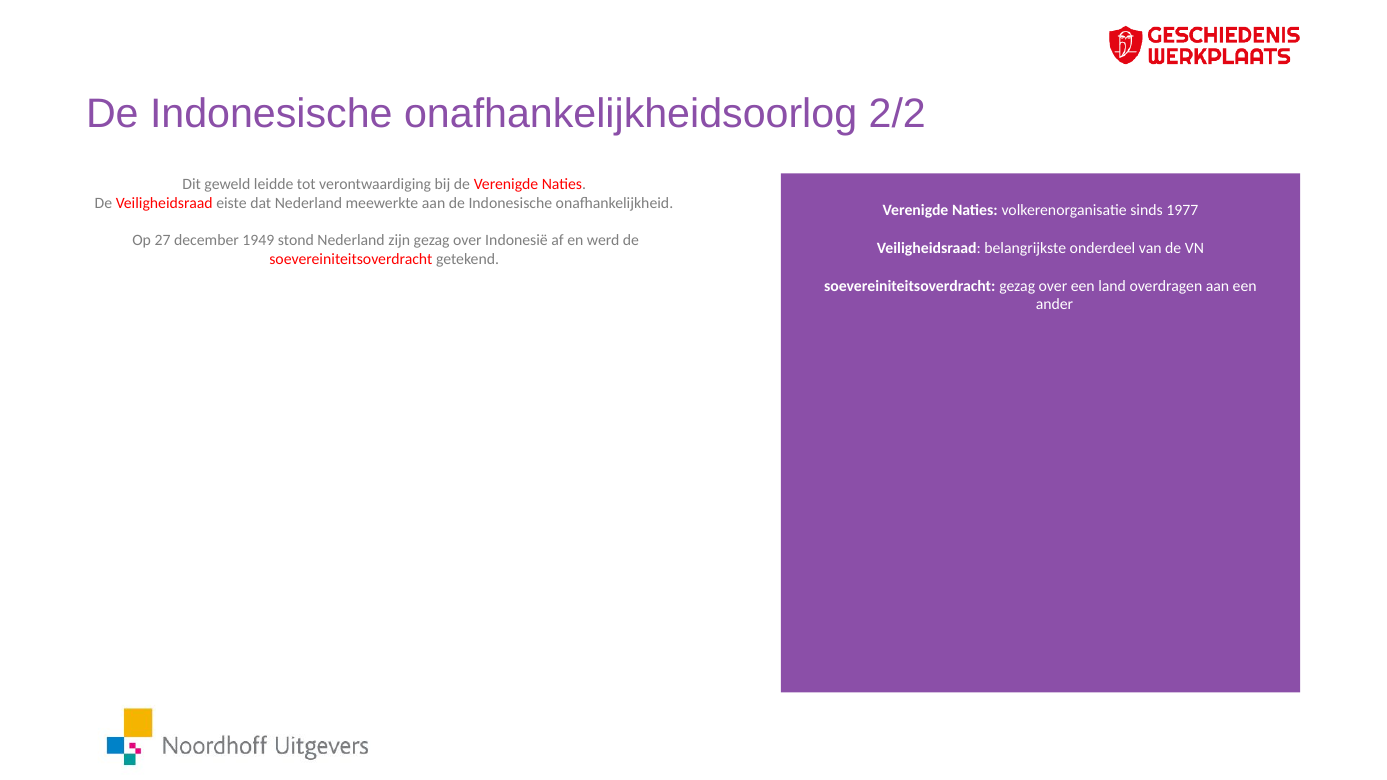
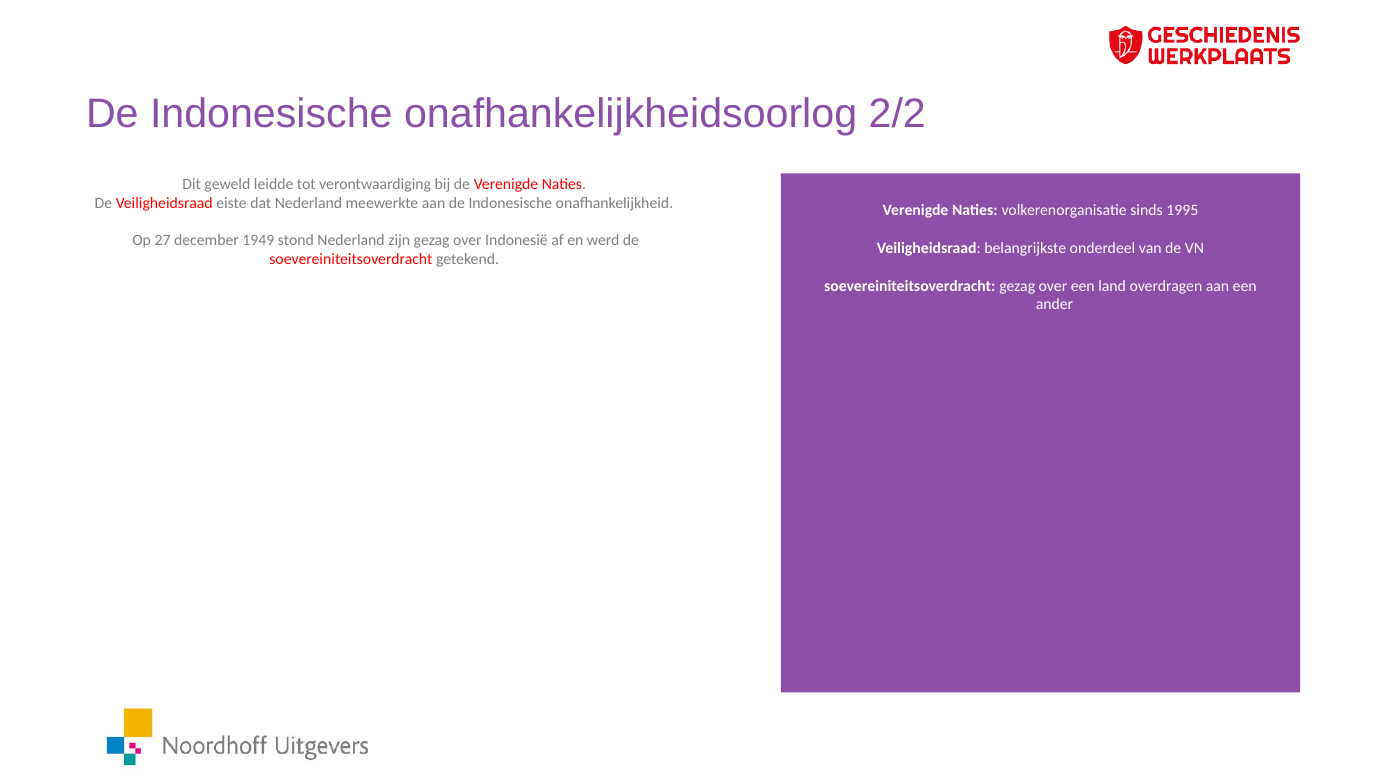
1977: 1977 -> 1995 (1182, 210)
